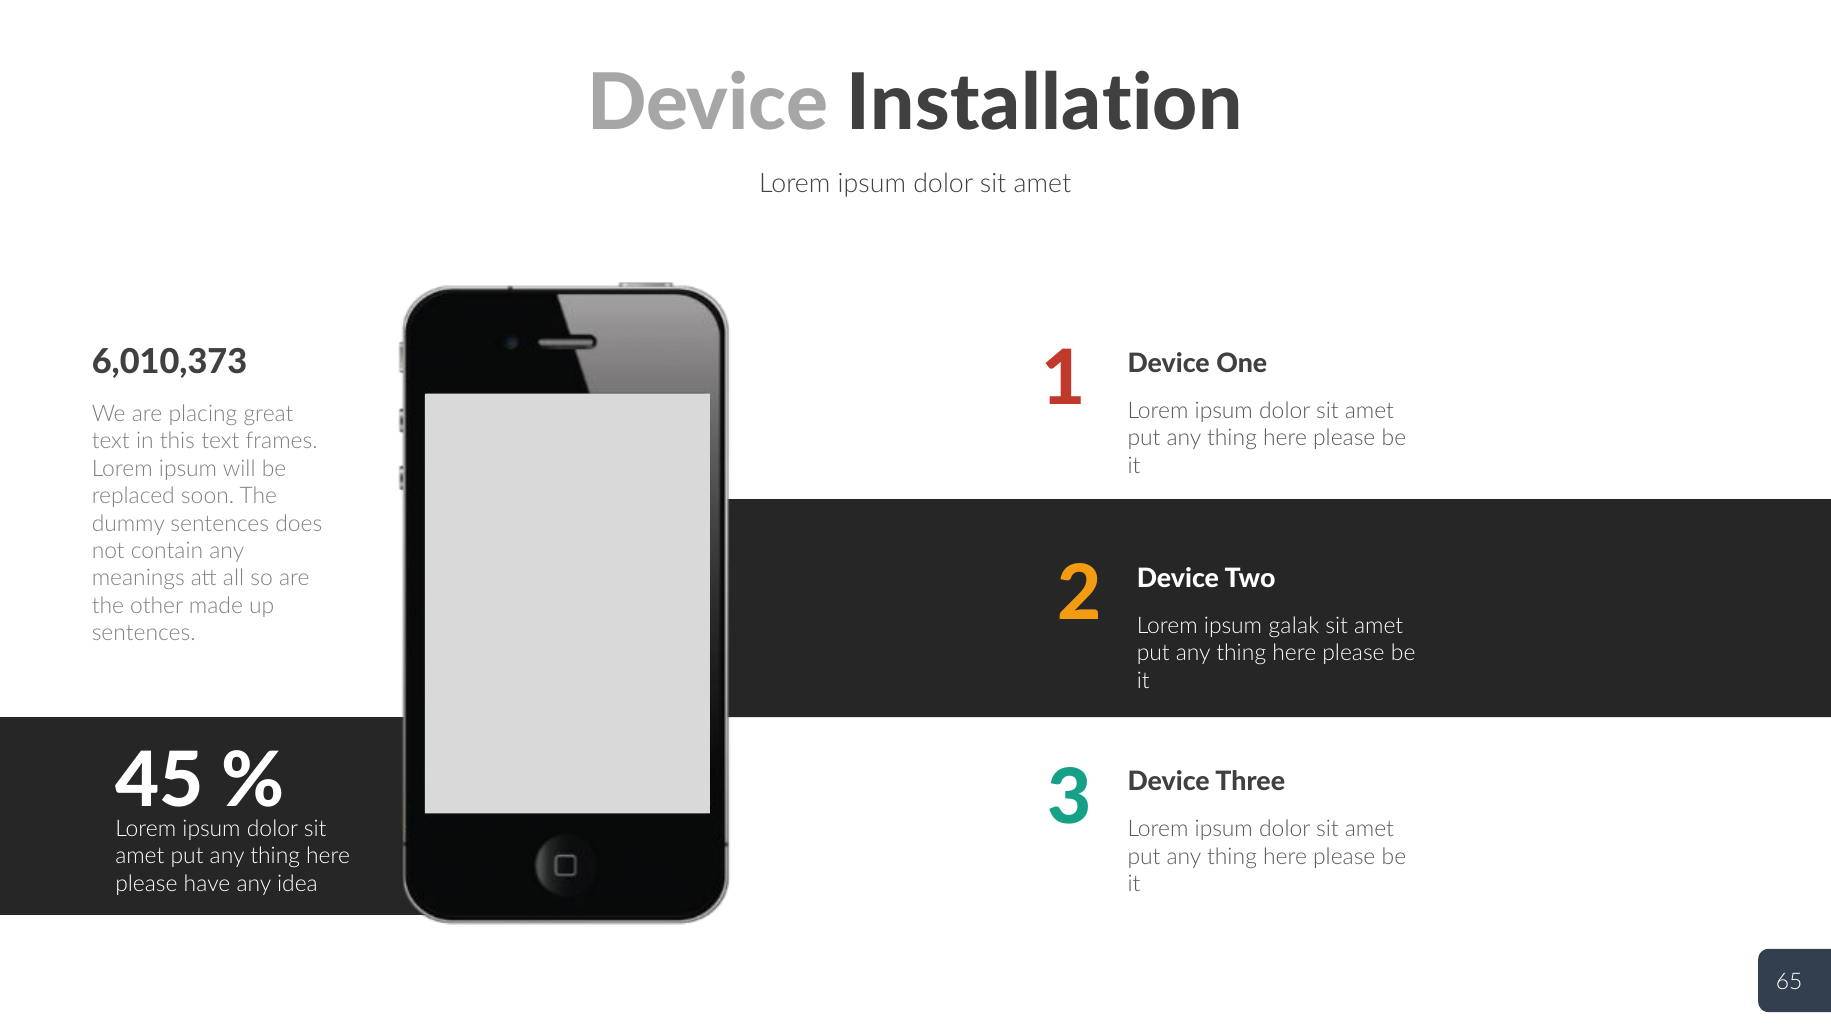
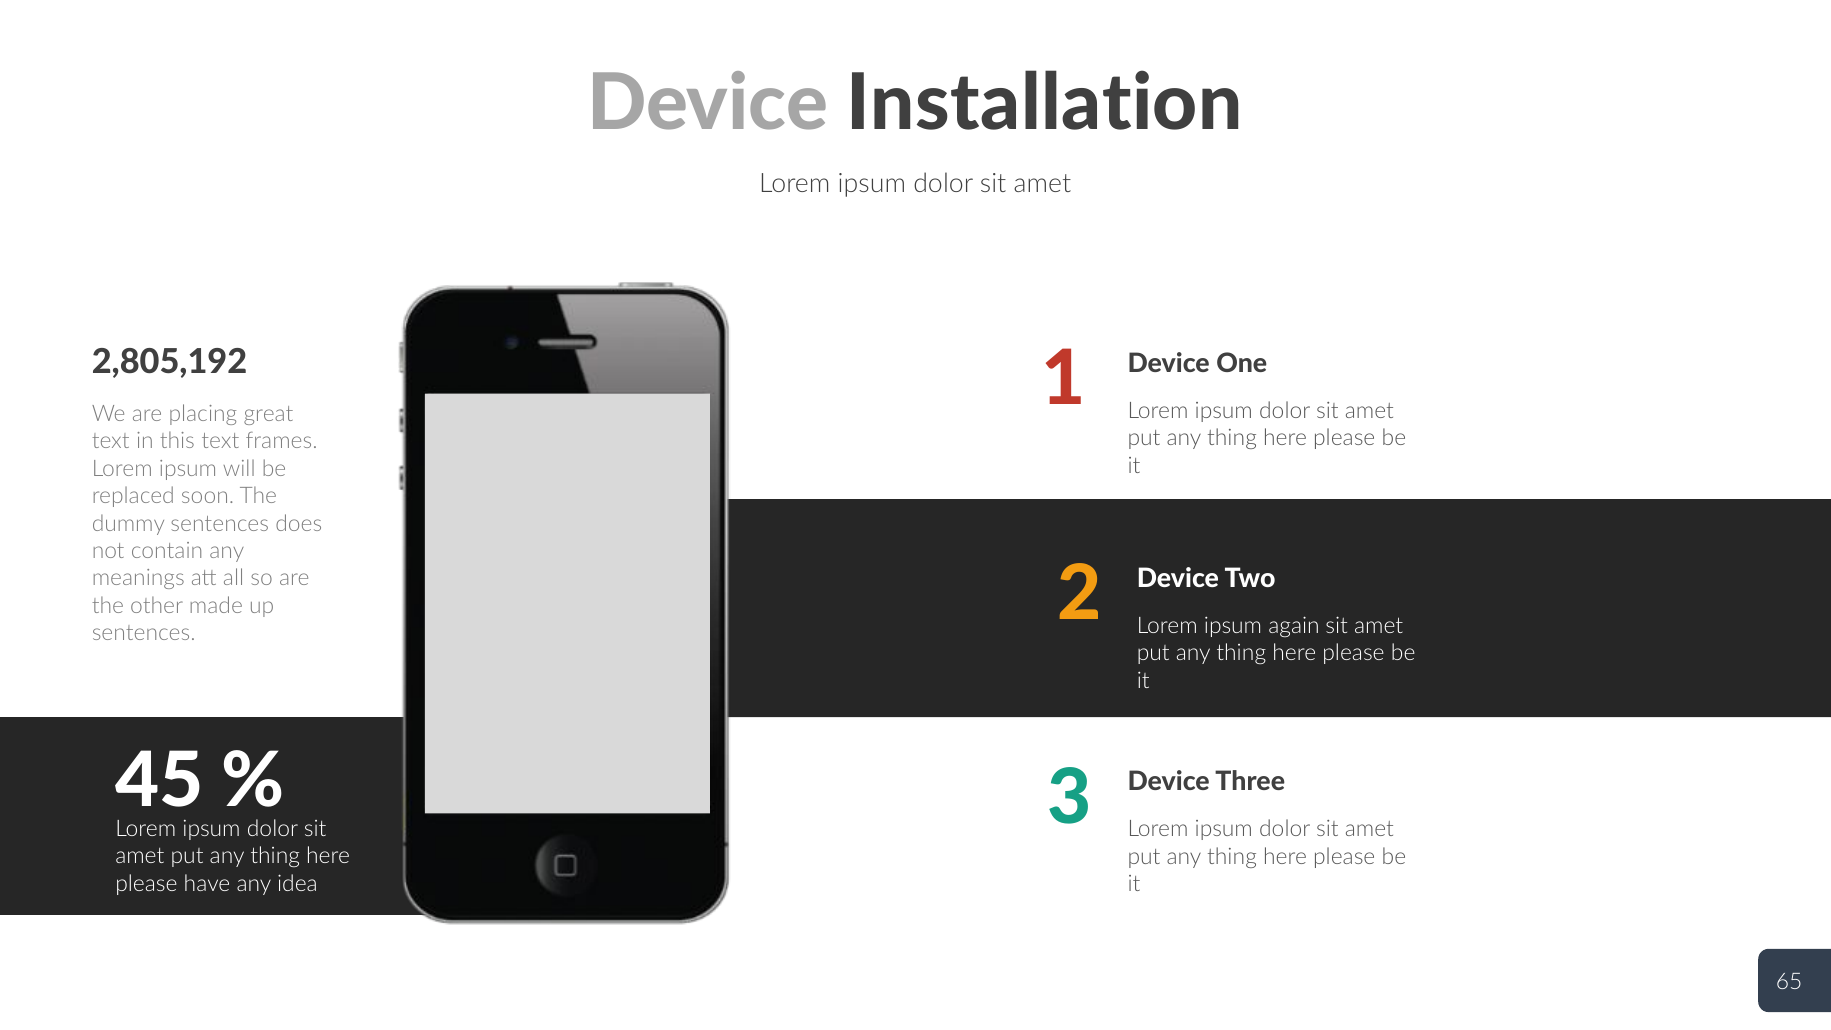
6,010,373: 6,010,373 -> 2,805,192 (170, 363)
galak: galak -> again (1294, 626)
